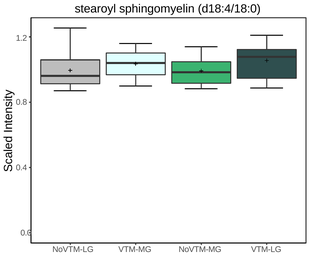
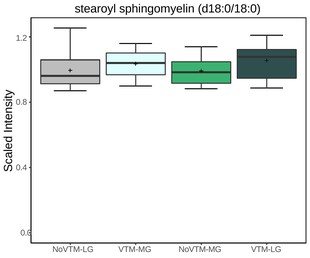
d18:4/18:0: d18:4/18:0 -> d18:0/18:0 (229, 9)
